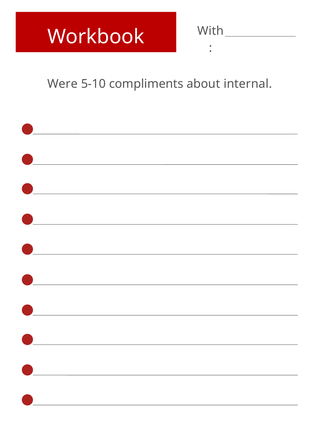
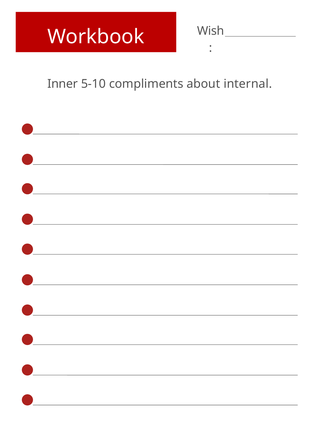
With: With -> Wish (211, 31)
Were: Were -> Inner (63, 84)
